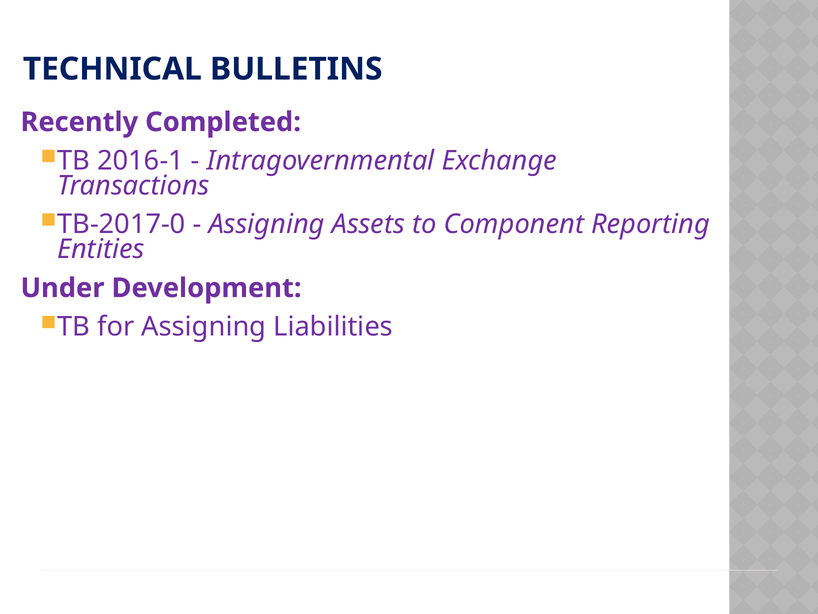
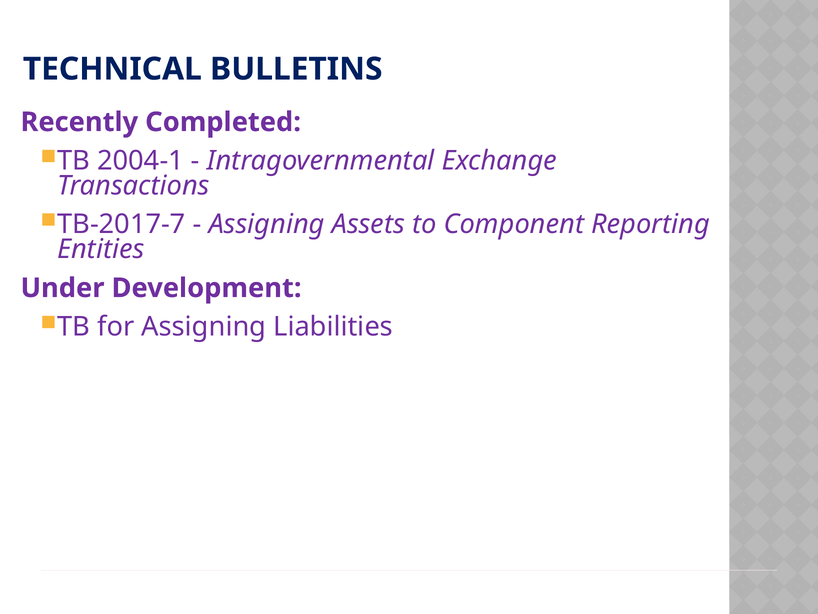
2016-1: 2016-1 -> 2004-1 (141, 161)
TB-2017-0: TB-2017-0 -> TB-2017-7 (121, 224)
